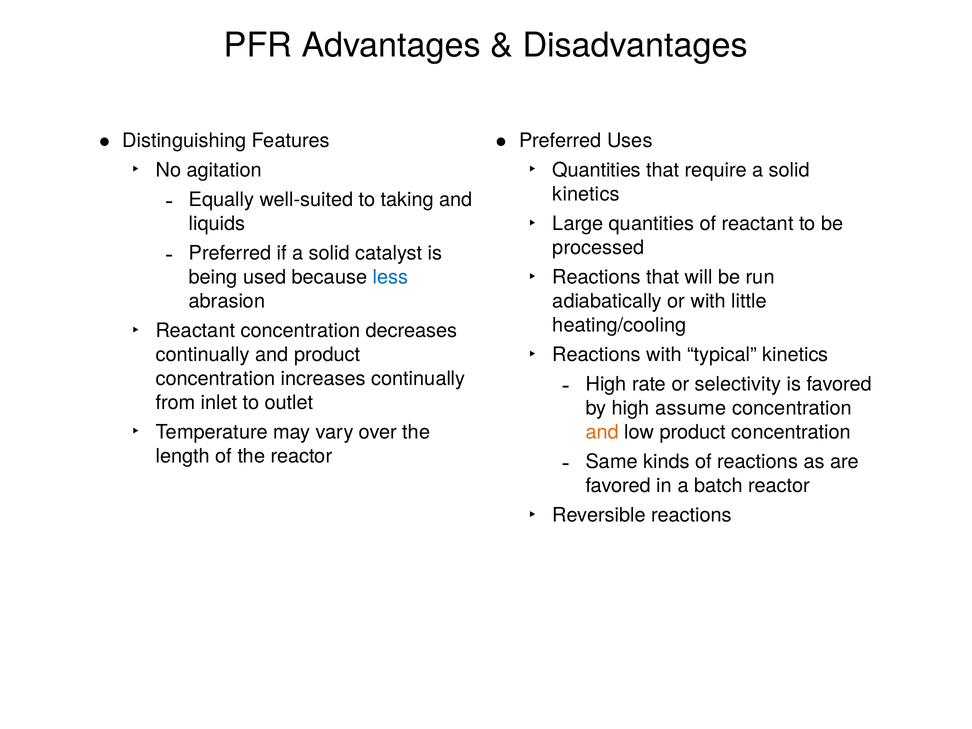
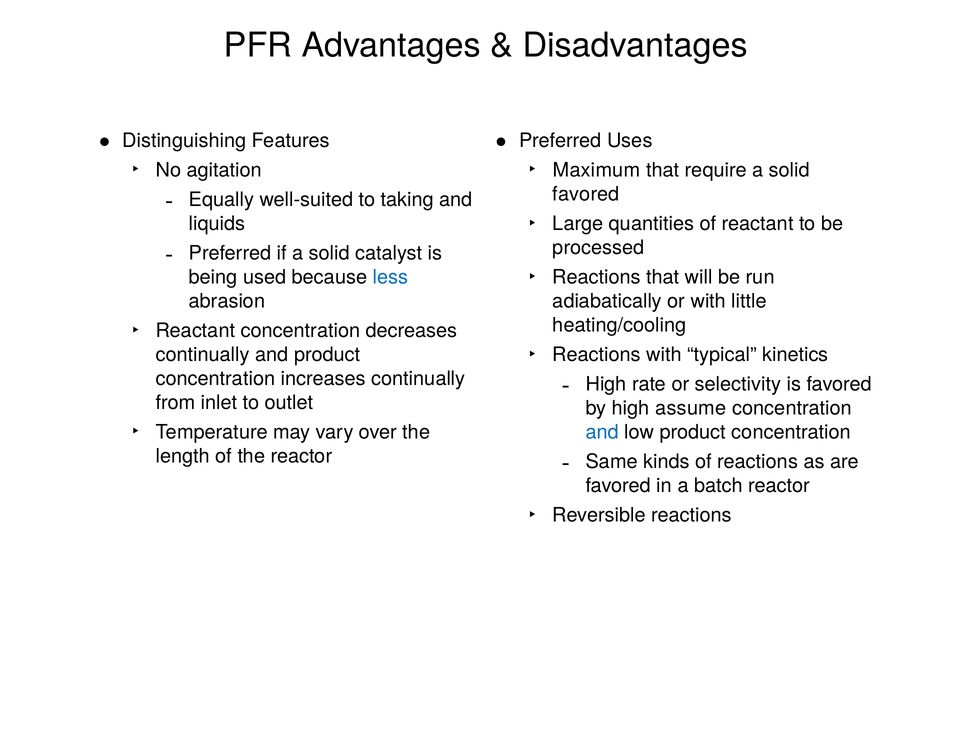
Quantities: Quantities -> Maximum (597, 170)
kinetics: kinetics -> favored (586, 194)
and colour: orange -> blue (602, 432)
